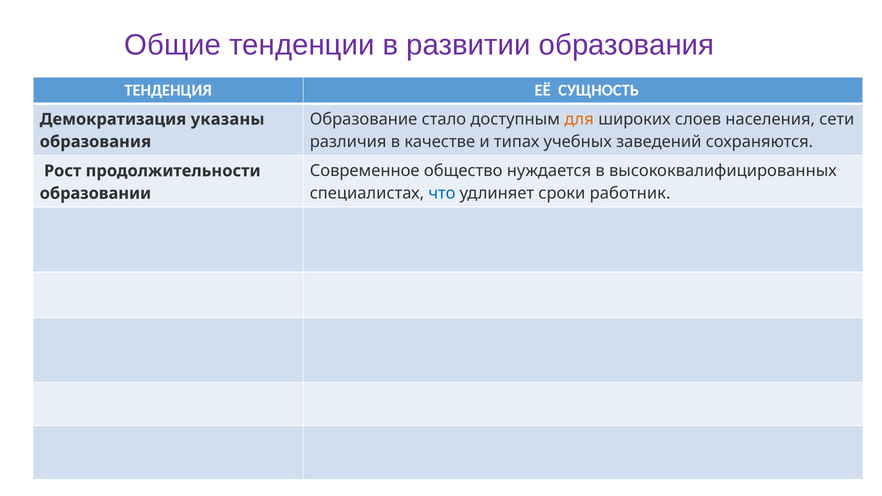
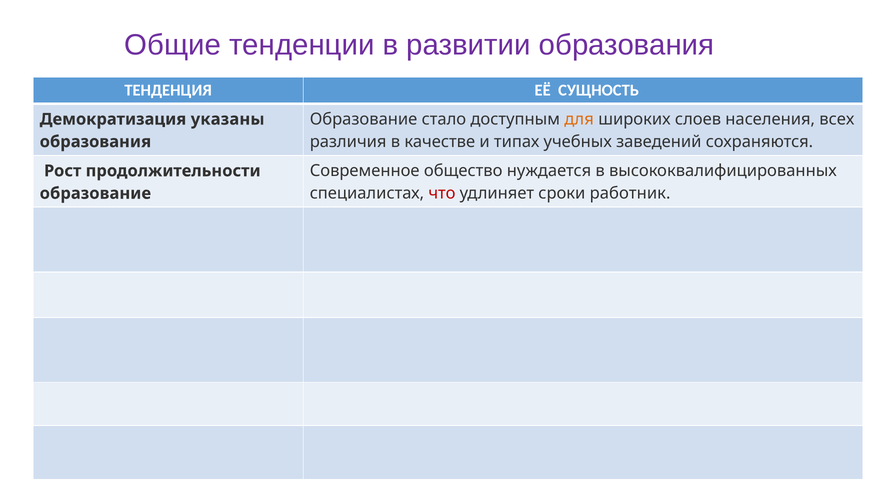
сети: сети -> всех (837, 119)
что colour: blue -> red (442, 193)
образовании: образовании -> образование (95, 193)
